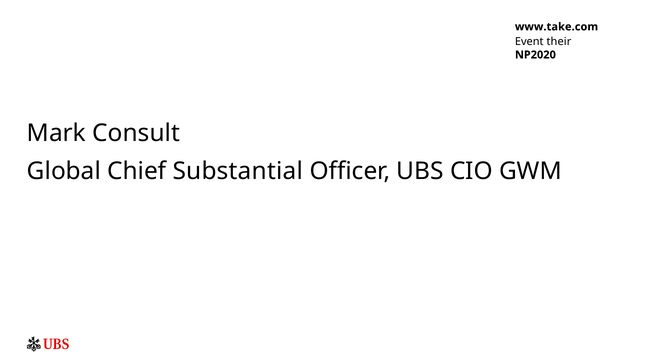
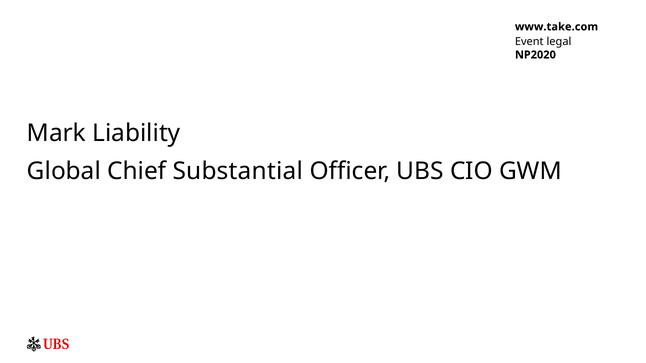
their: their -> legal (559, 42)
Consult: Consult -> Liability (136, 134)
